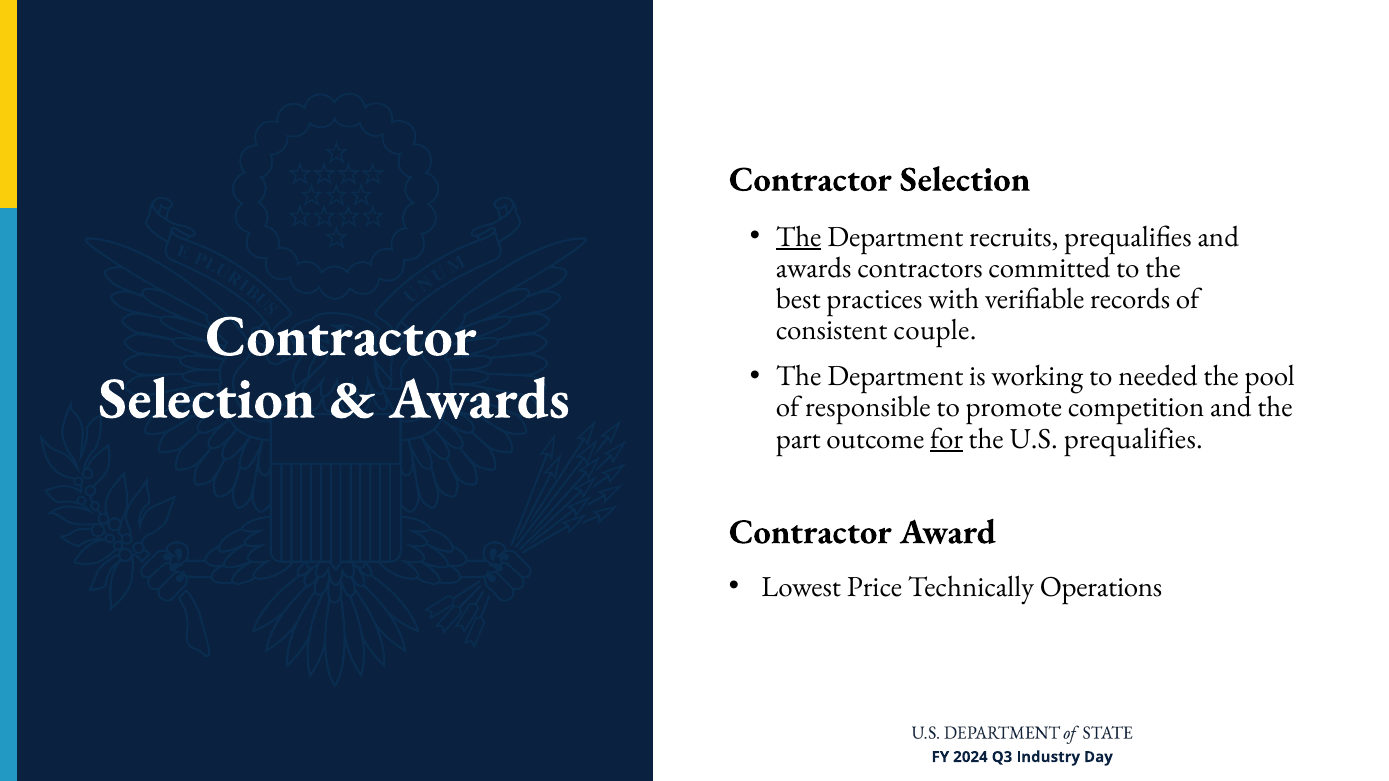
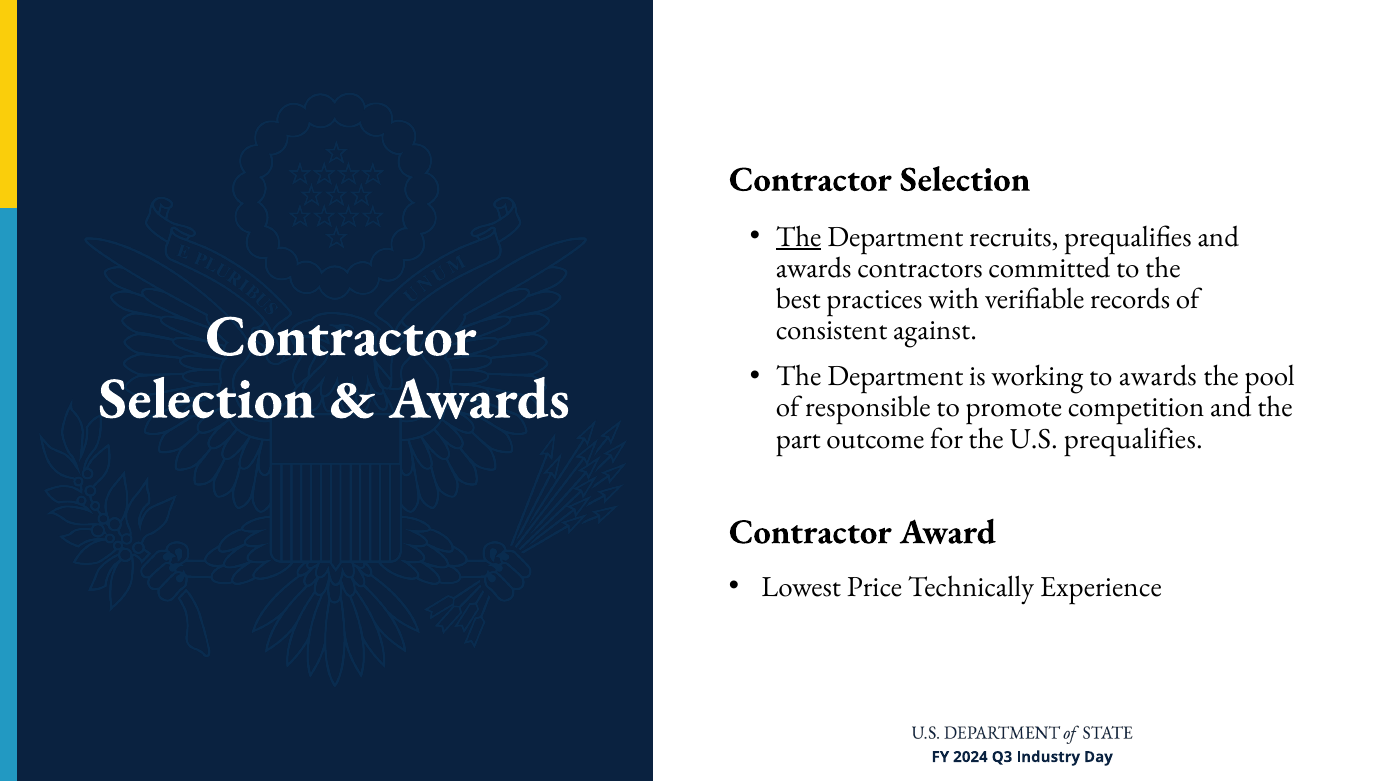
couple: couple -> against (935, 330)
to needed: needed -> awards (1158, 376)
for underline: present -> none (947, 439)
Operations: Operations -> Experience (1101, 587)
